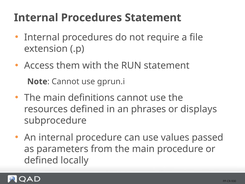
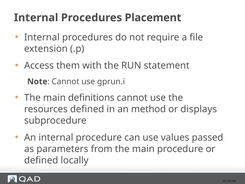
Procedures Statement: Statement -> Placement (153, 18)
phrases: phrases -> method (149, 109)
